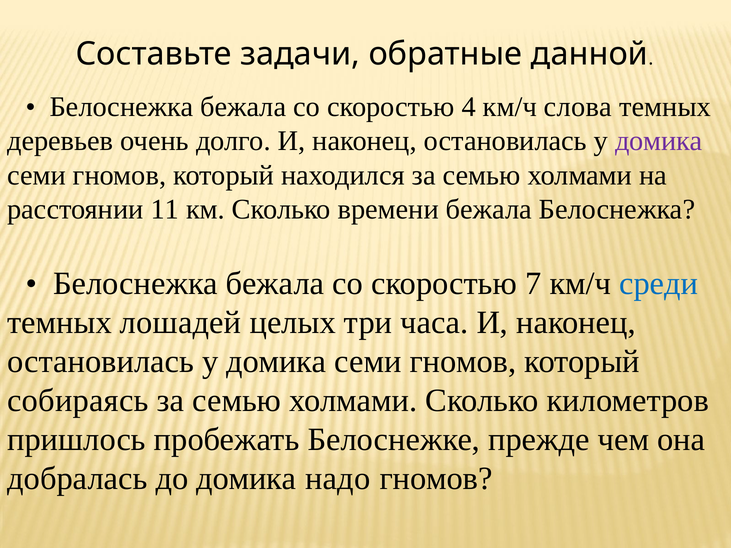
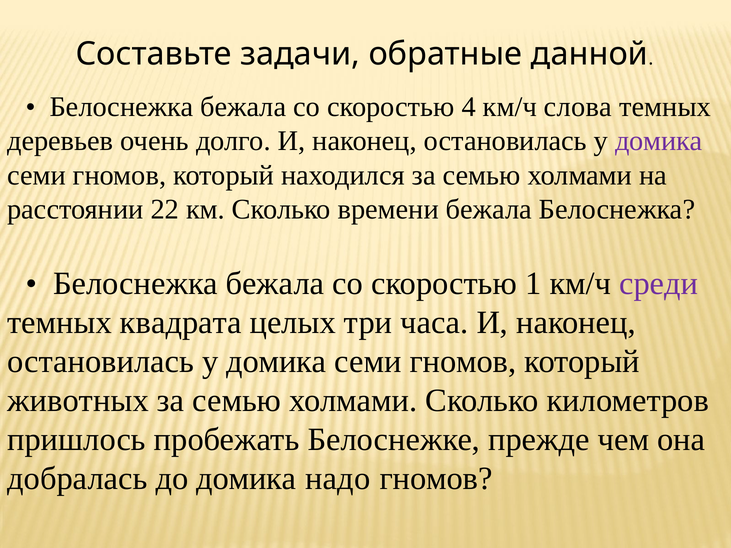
11: 11 -> 22 (165, 209)
7: 7 -> 1 (533, 284)
среди colour: blue -> purple (659, 284)
лошадей: лошадей -> квадрата (181, 323)
собираясь: собираясь -> животных (78, 401)
